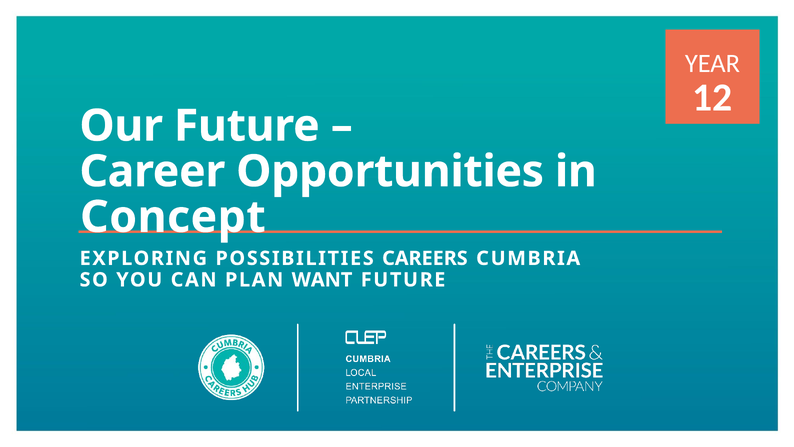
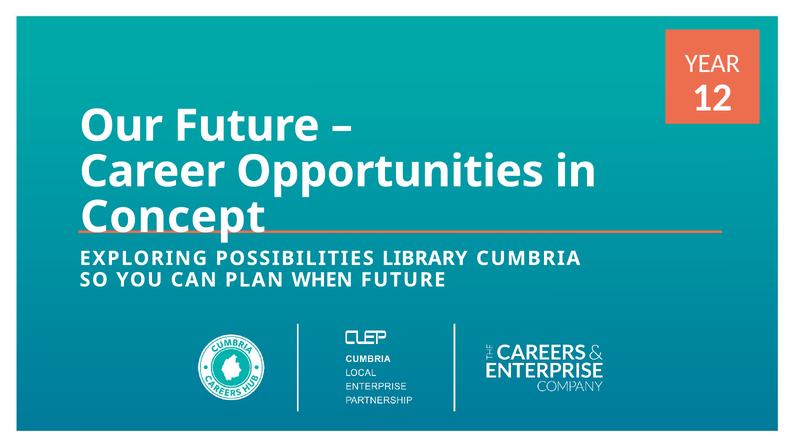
CAREERS: CAREERS -> LIBRARY (425, 258)
WANT: WANT -> WHEN (322, 280)
